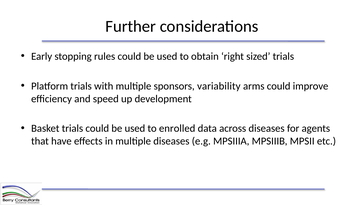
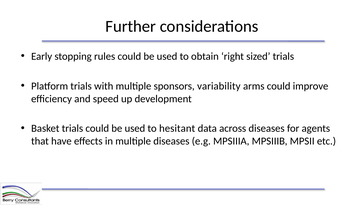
enrolled: enrolled -> hesitant (177, 128)
